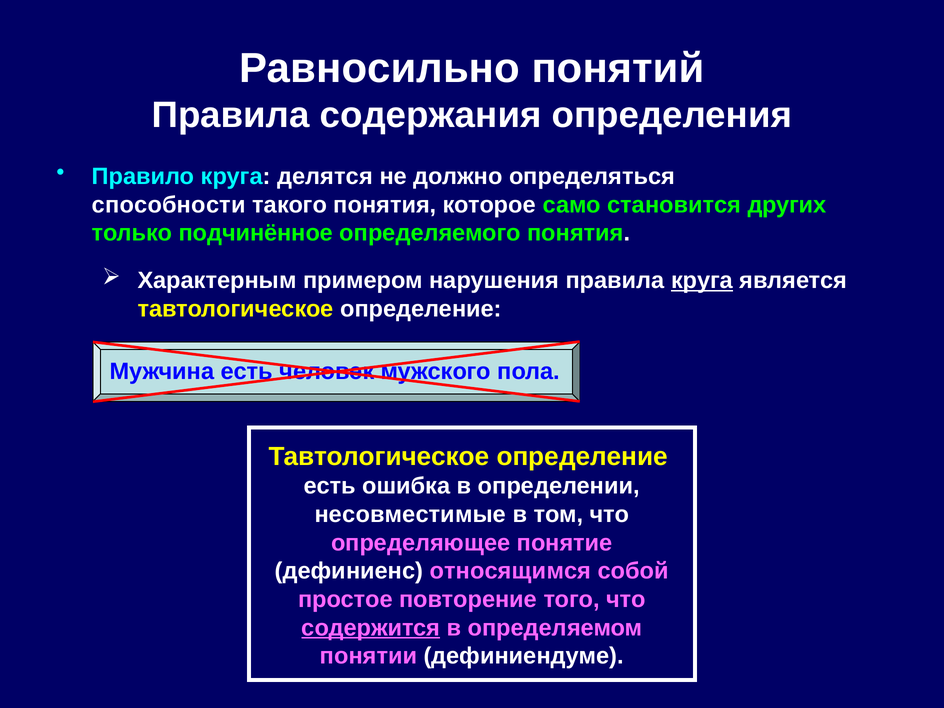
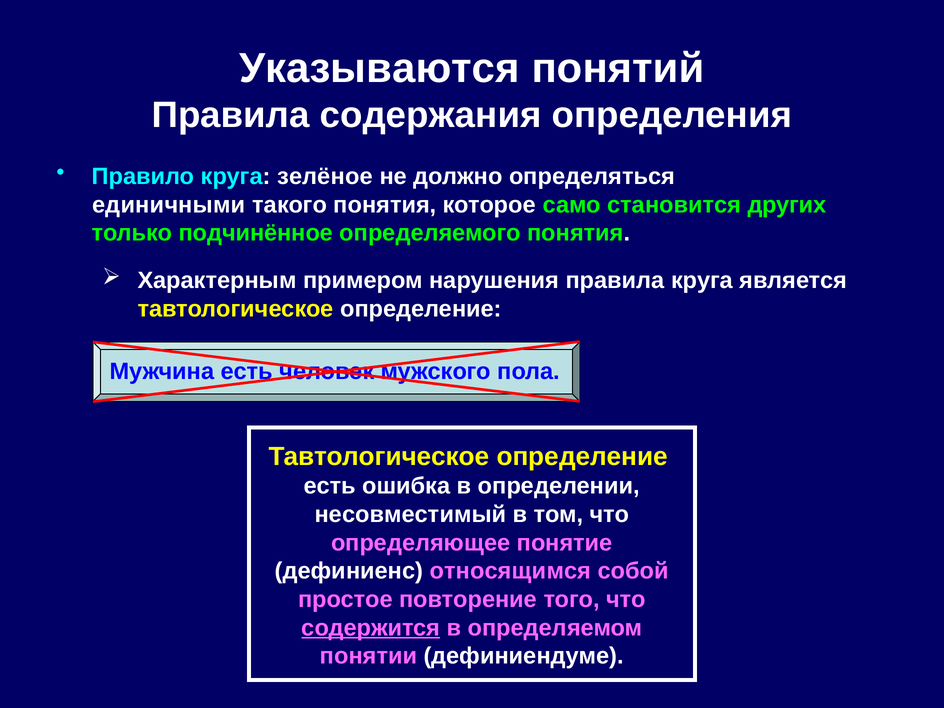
Равносильно: Равносильно -> Указываются (379, 68)
делятся: делятся -> зелёное (325, 177)
способности: способности -> единичными (169, 205)
круга underline: present -> none (702, 281)
несовместимые: несовместимые -> несовместимый (410, 514)
